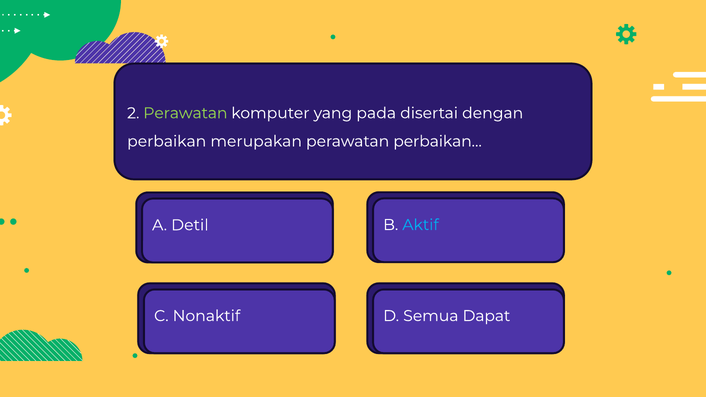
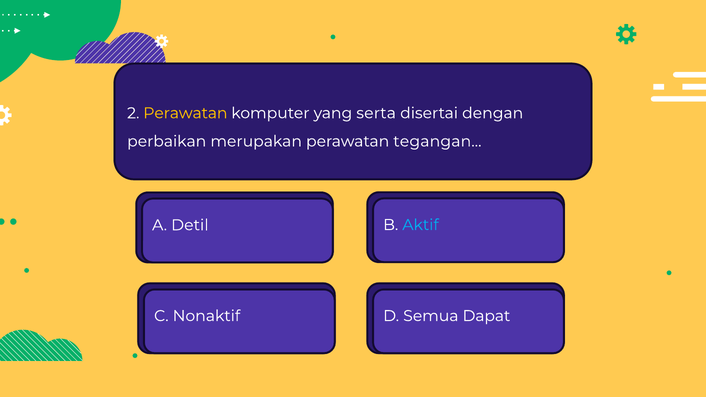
Perawatan colour: light green -> yellow (185, 113)
pada: pada -> serta (376, 113)
perbaikan…: perbaikan… -> tegangan… (437, 141)
